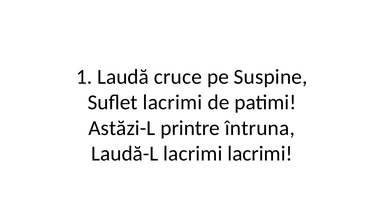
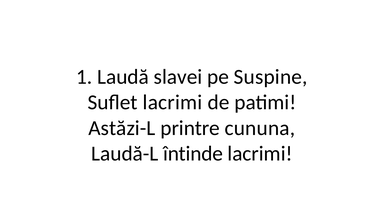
cruce: cruce -> slavei (178, 77)
întruna: întruna -> cununa (260, 128)
Laudă-L lacrimi: lacrimi -> întinde (193, 154)
